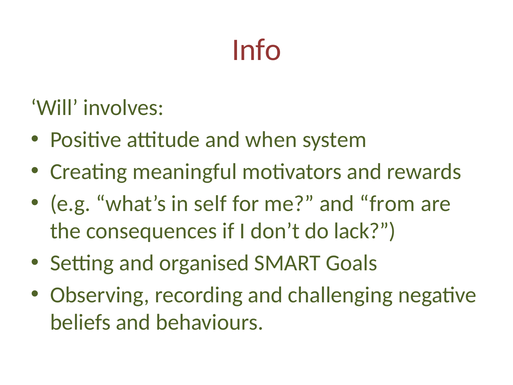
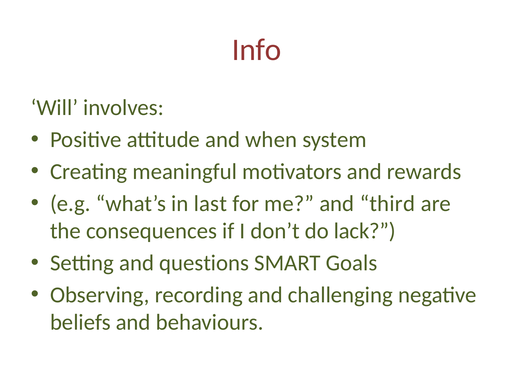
self: self -> last (210, 203)
from: from -> third (387, 203)
organised: organised -> questions (204, 263)
